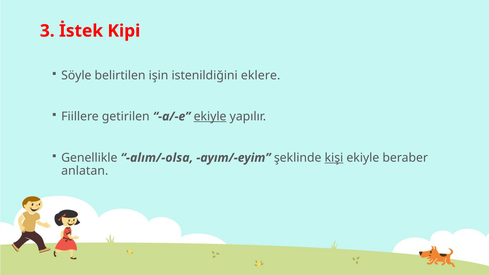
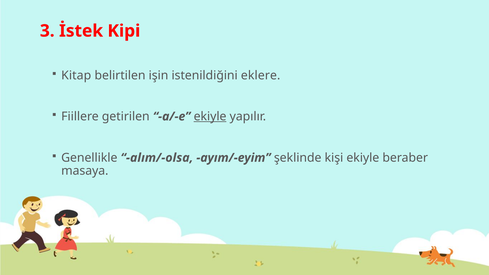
Söyle: Söyle -> Kitap (76, 76)
kişi underline: present -> none (334, 158)
anlatan: anlatan -> masaya (85, 171)
